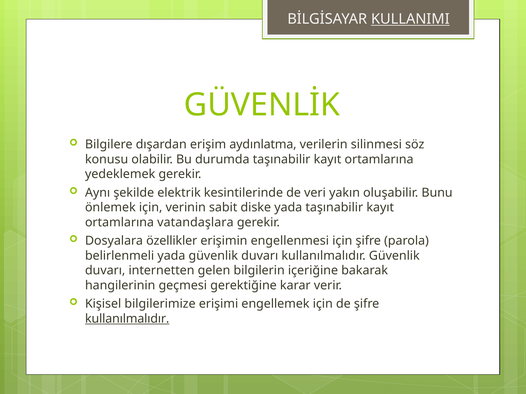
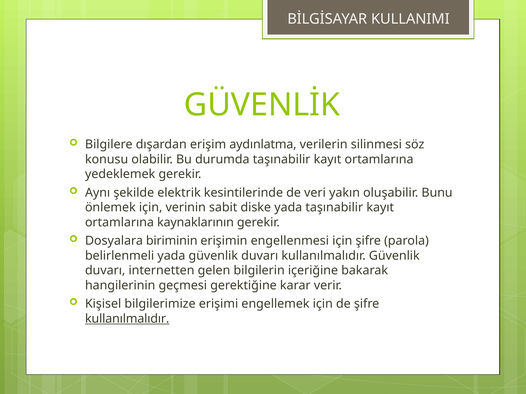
KULLANIMI underline: present -> none (410, 19)
vatandaşlara: vatandaşlara -> kaynaklarının (196, 223)
özellikler: özellikler -> biriminin (172, 241)
